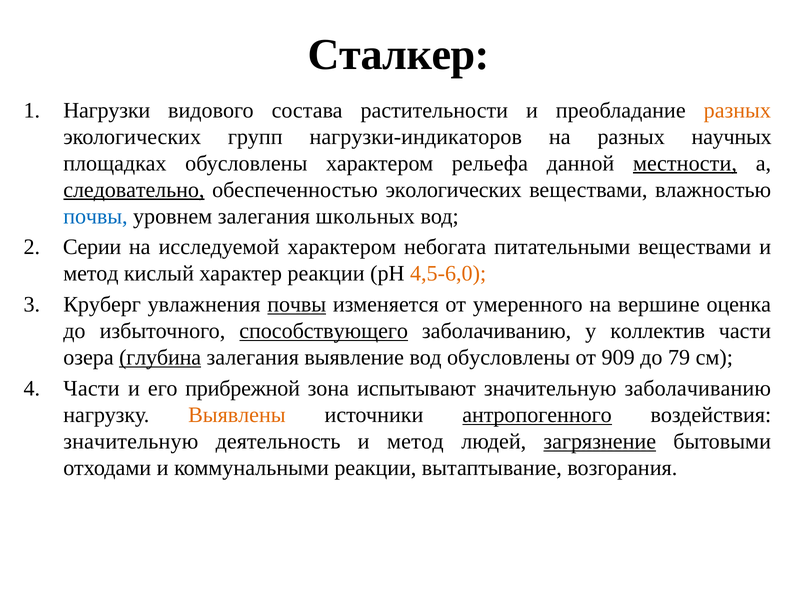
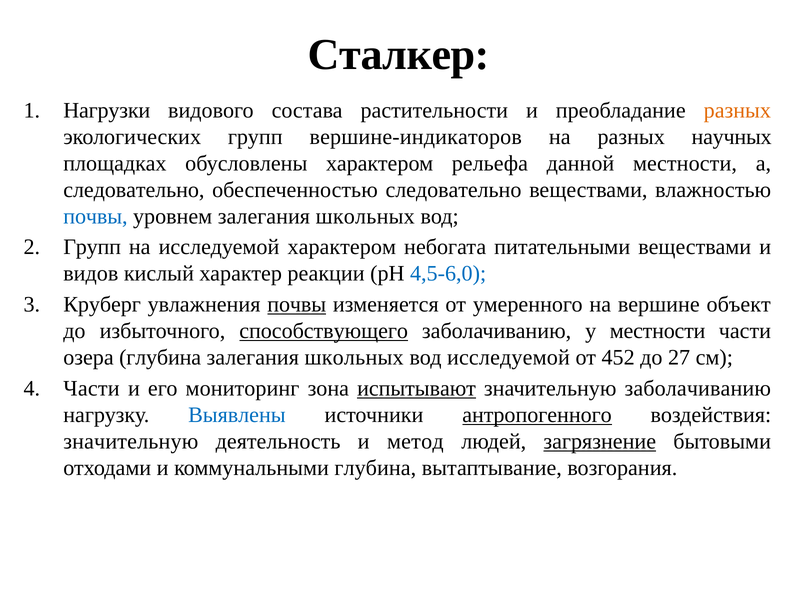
нагрузки-индикаторов: нагрузки-индикаторов -> вершине-индикаторов (416, 137)
местности underline: present -> none (685, 163)
следовательно underline: present -> none (134, 190)
обеспеченностью экологических: экологических -> следовательно (453, 190)
Серии: Серии -> Групп (92, 247)
метод: метод -> видов (91, 274)
4,5-6,0 colour: orange -> blue (448, 274)
оценка: оценка -> объект (739, 305)
у коллектив: коллектив -> местности (658, 331)
глубина underline: present -> none (160, 358)
выявление: выявление -> школьных (354, 358)
вод обусловлены: обусловлены -> исследуемой (508, 358)
909: 909 -> 452 (618, 358)
79: 79 -> 27 (679, 358)
прибрежной: прибрежной -> мониторинг (242, 389)
испытывают underline: none -> present (417, 389)
Выявлены colour: orange -> blue (237, 415)
коммунальными реакции: реакции -> глубина (375, 468)
